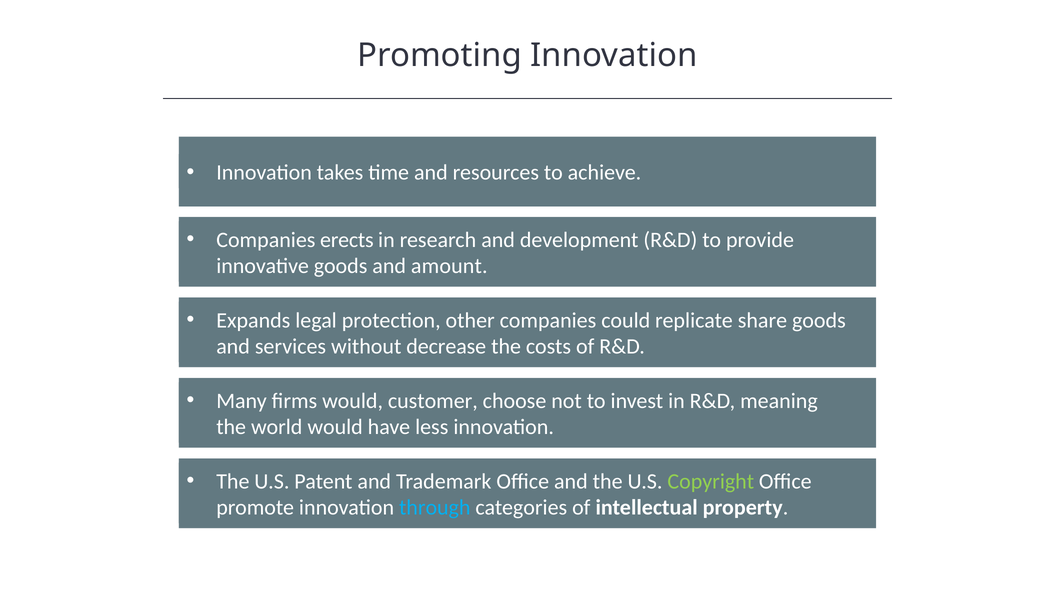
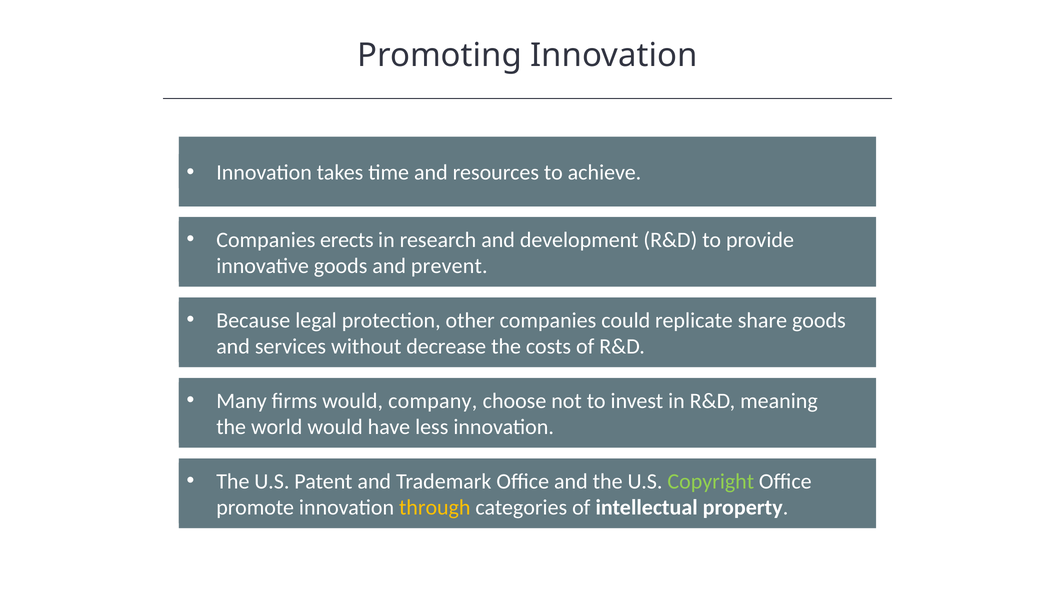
amount: amount -> prevent (449, 266)
Expands: Expands -> Because (253, 321)
customer: customer -> company (433, 401)
through colour: light blue -> yellow (435, 508)
